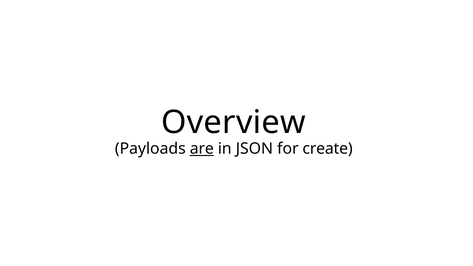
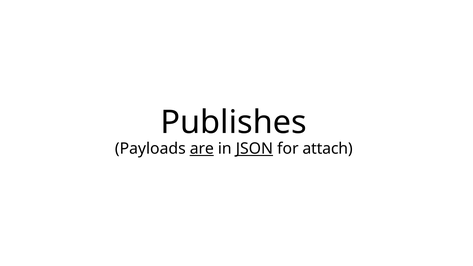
Overview: Overview -> Publishes (234, 123)
JSON underline: none -> present (254, 149)
create: create -> attach (328, 149)
